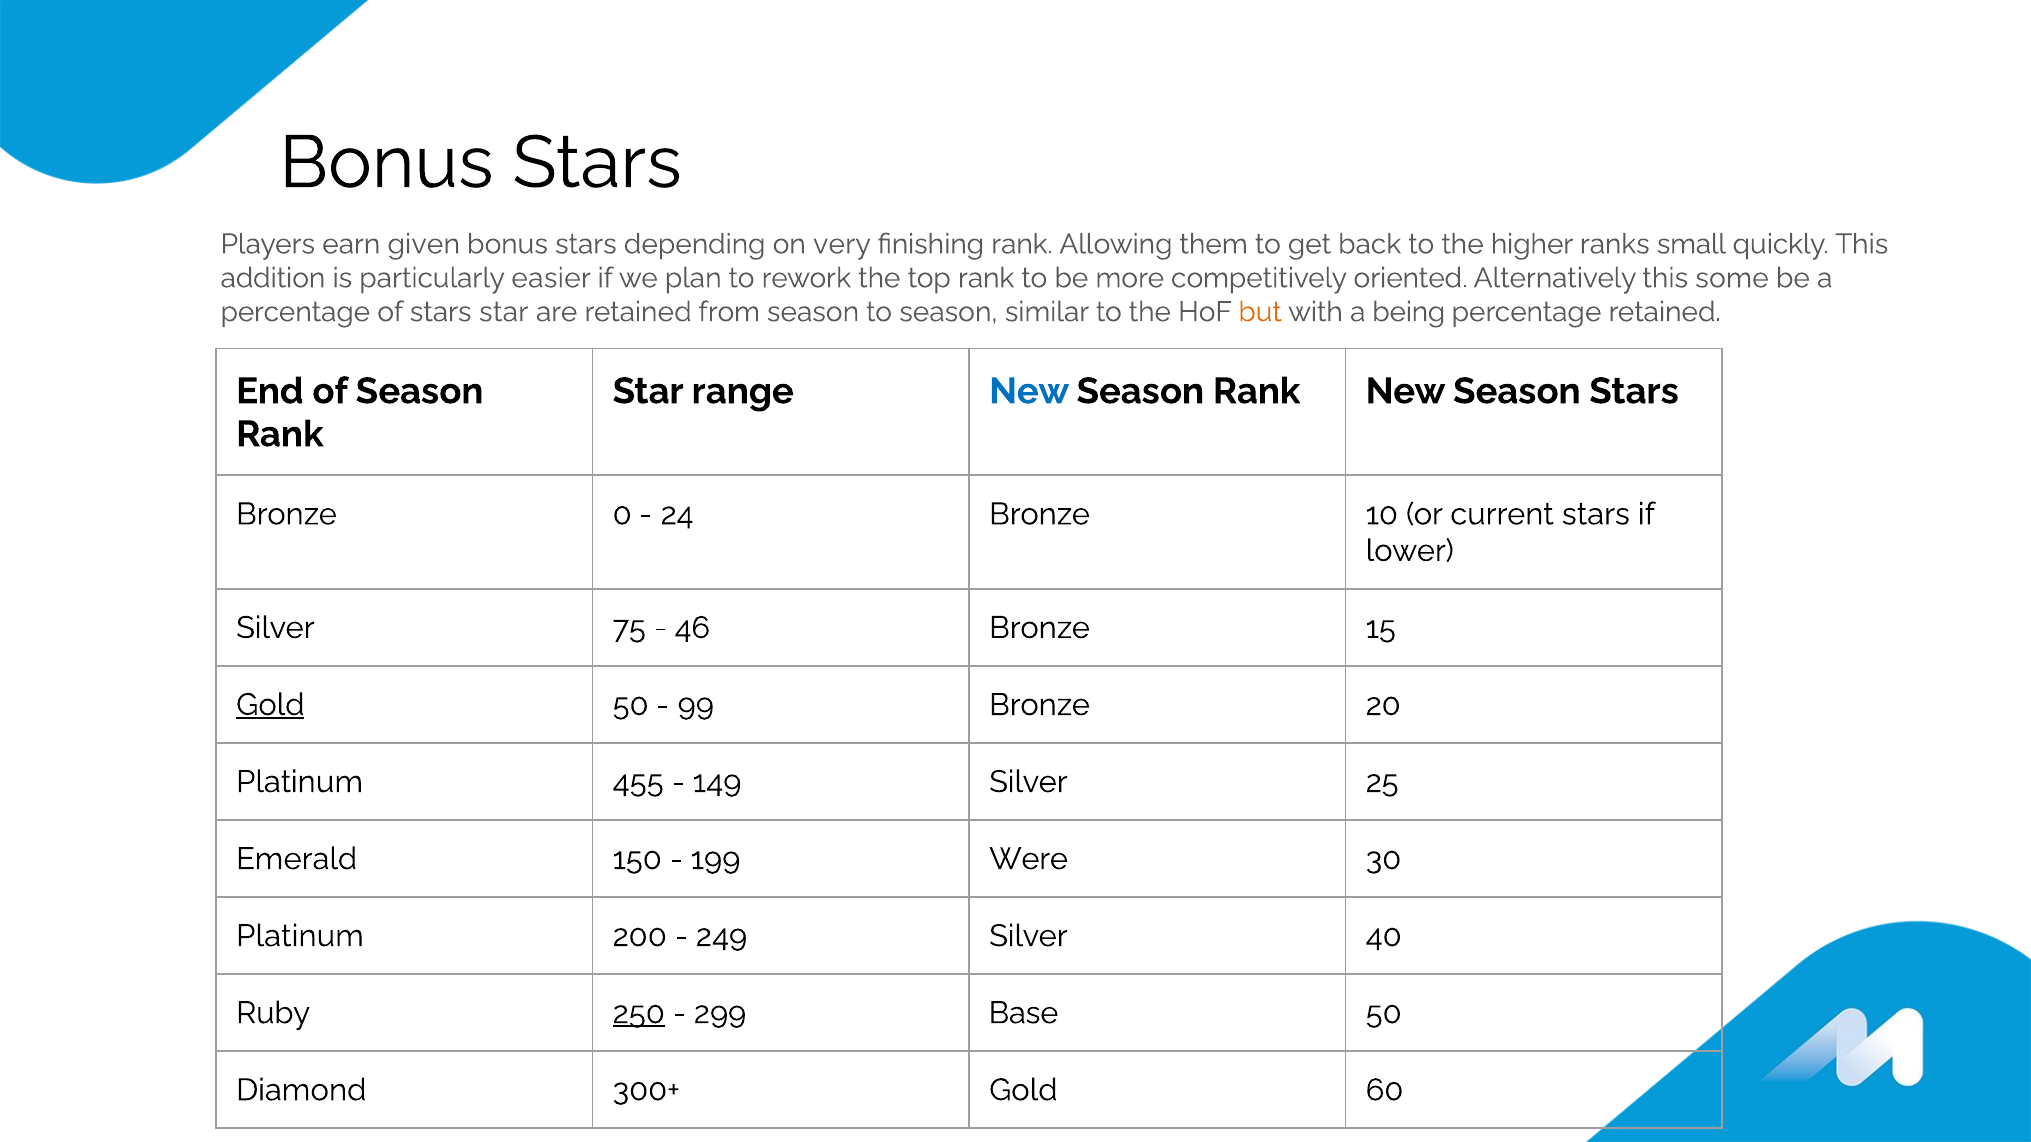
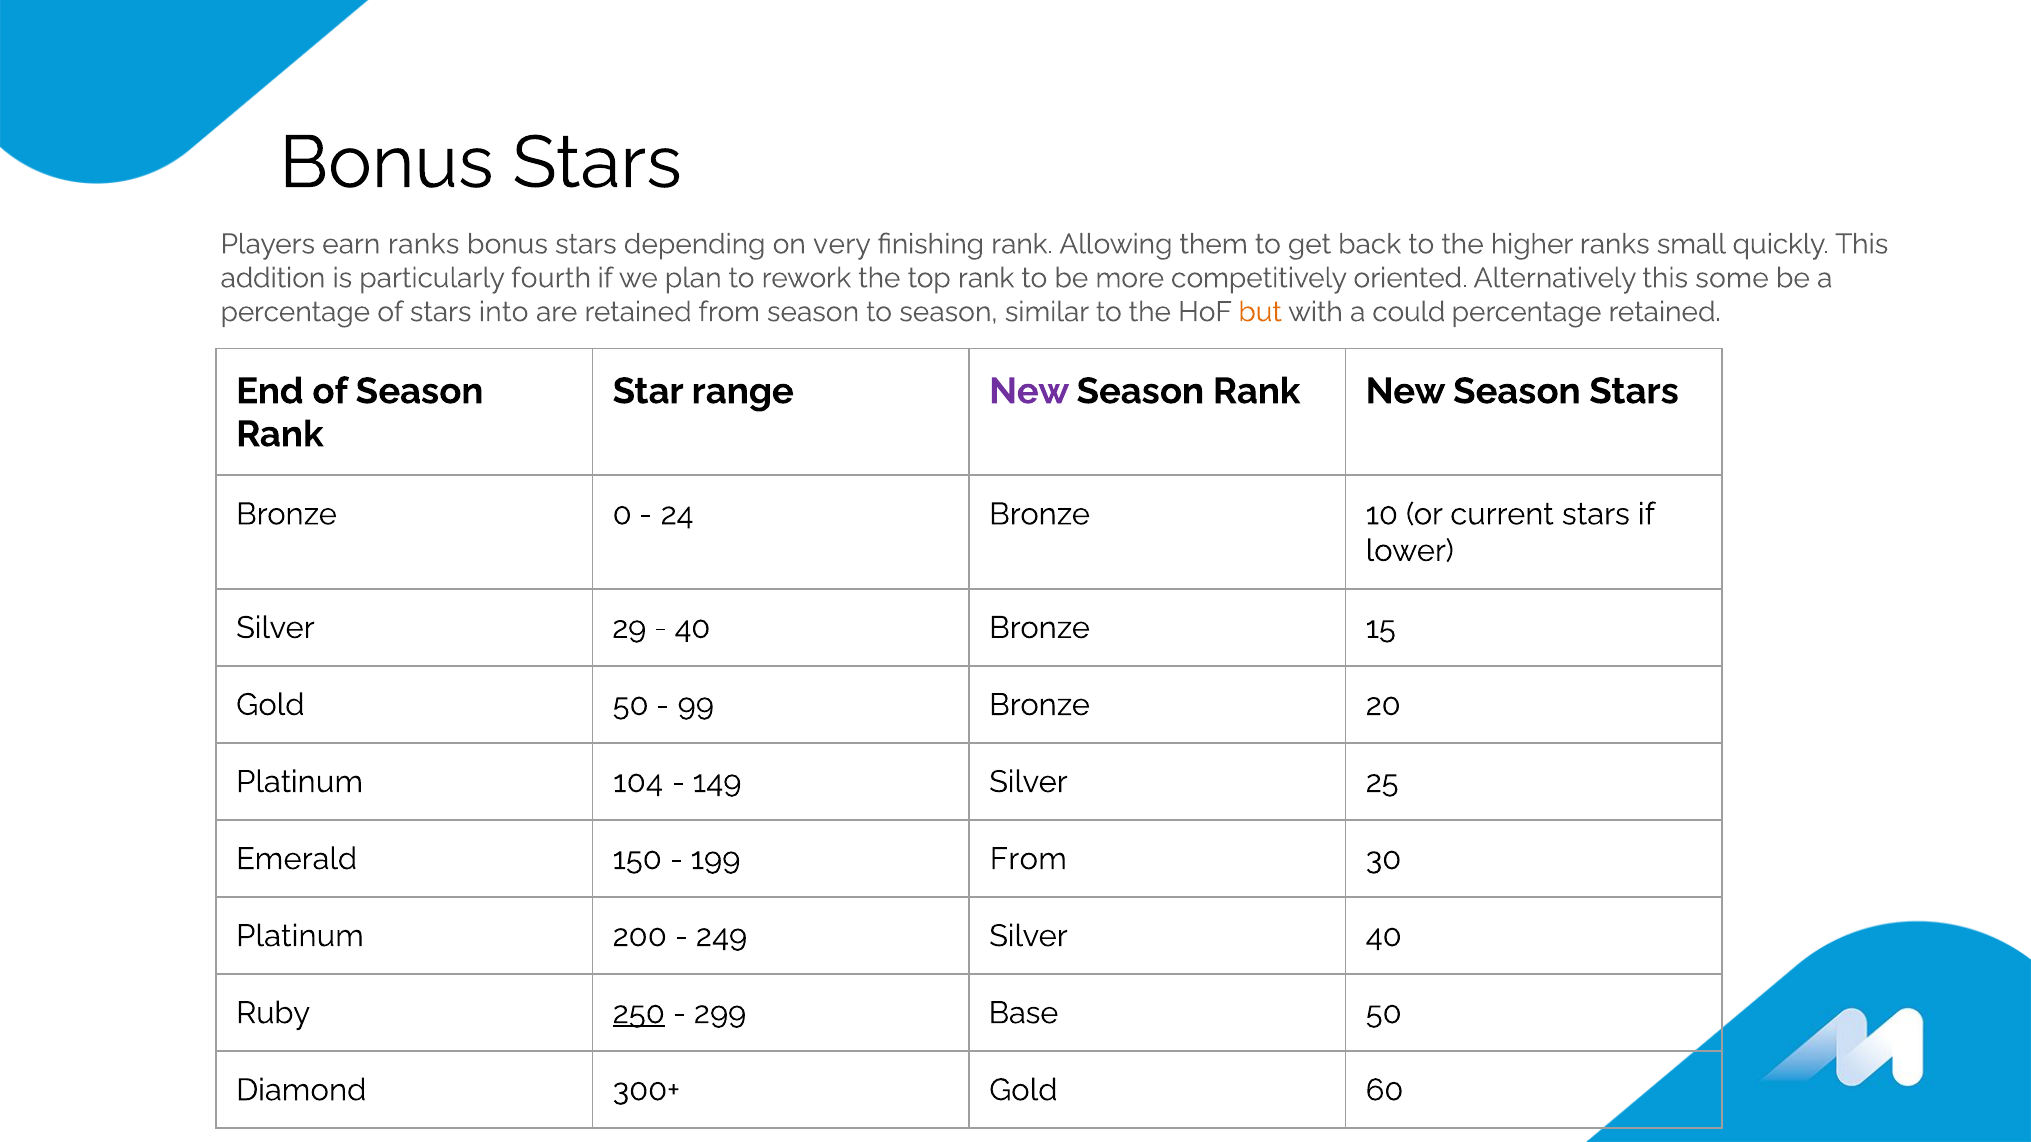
earn given: given -> ranks (424, 244)
easier: easier -> fourth (551, 278)
stars star: star -> into (504, 312)
being: being -> could (1409, 312)
New colour: blue -> purple (1029, 391)
75: 75 -> 29 (629, 628)
46: 46 -> 40 (692, 628)
Gold underline: present -> none (270, 705)
455: 455 -> 104 (638, 782)
199 Were: Were -> From (1028, 859)
